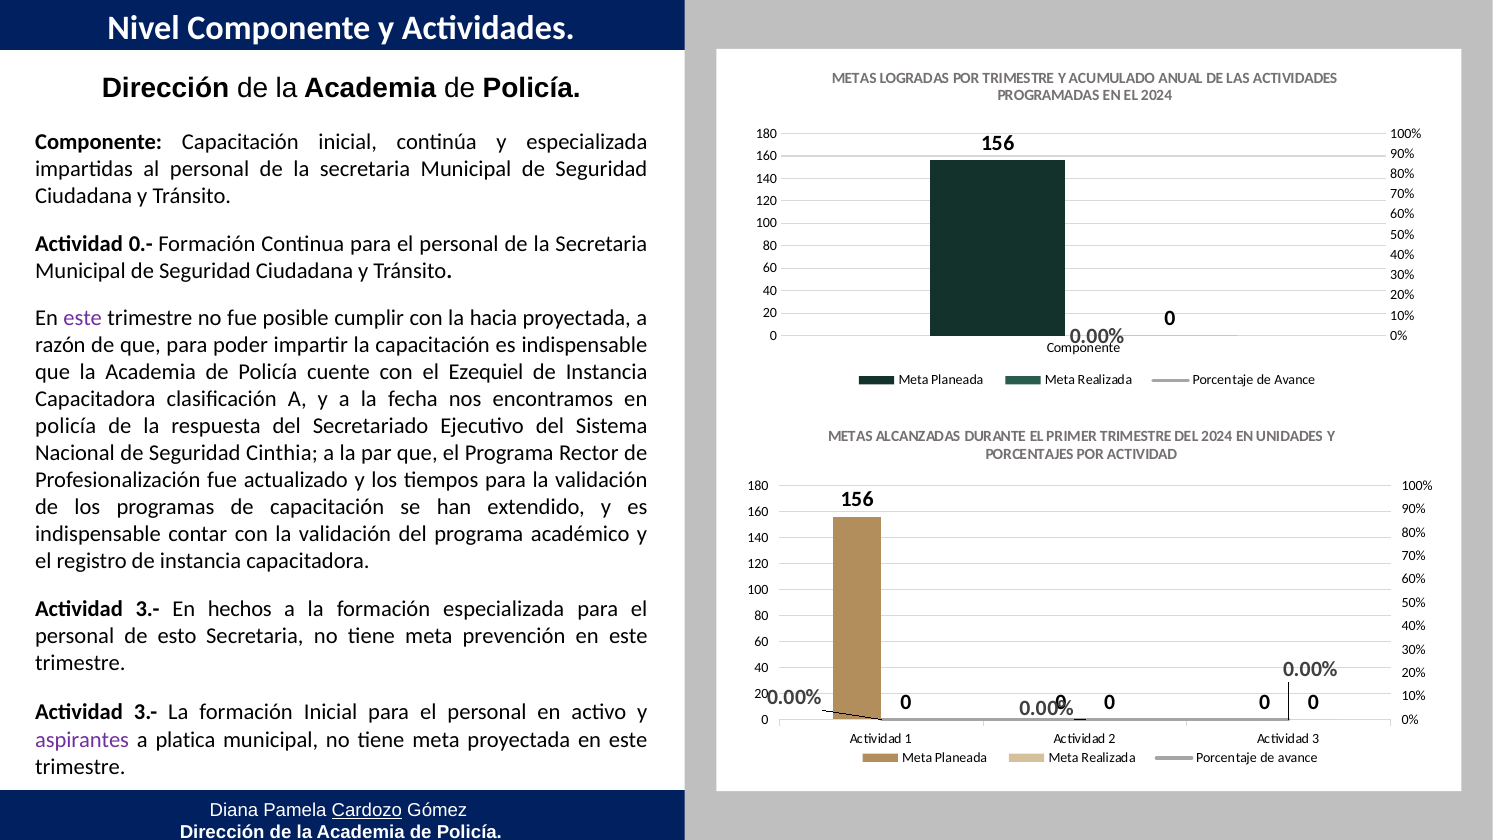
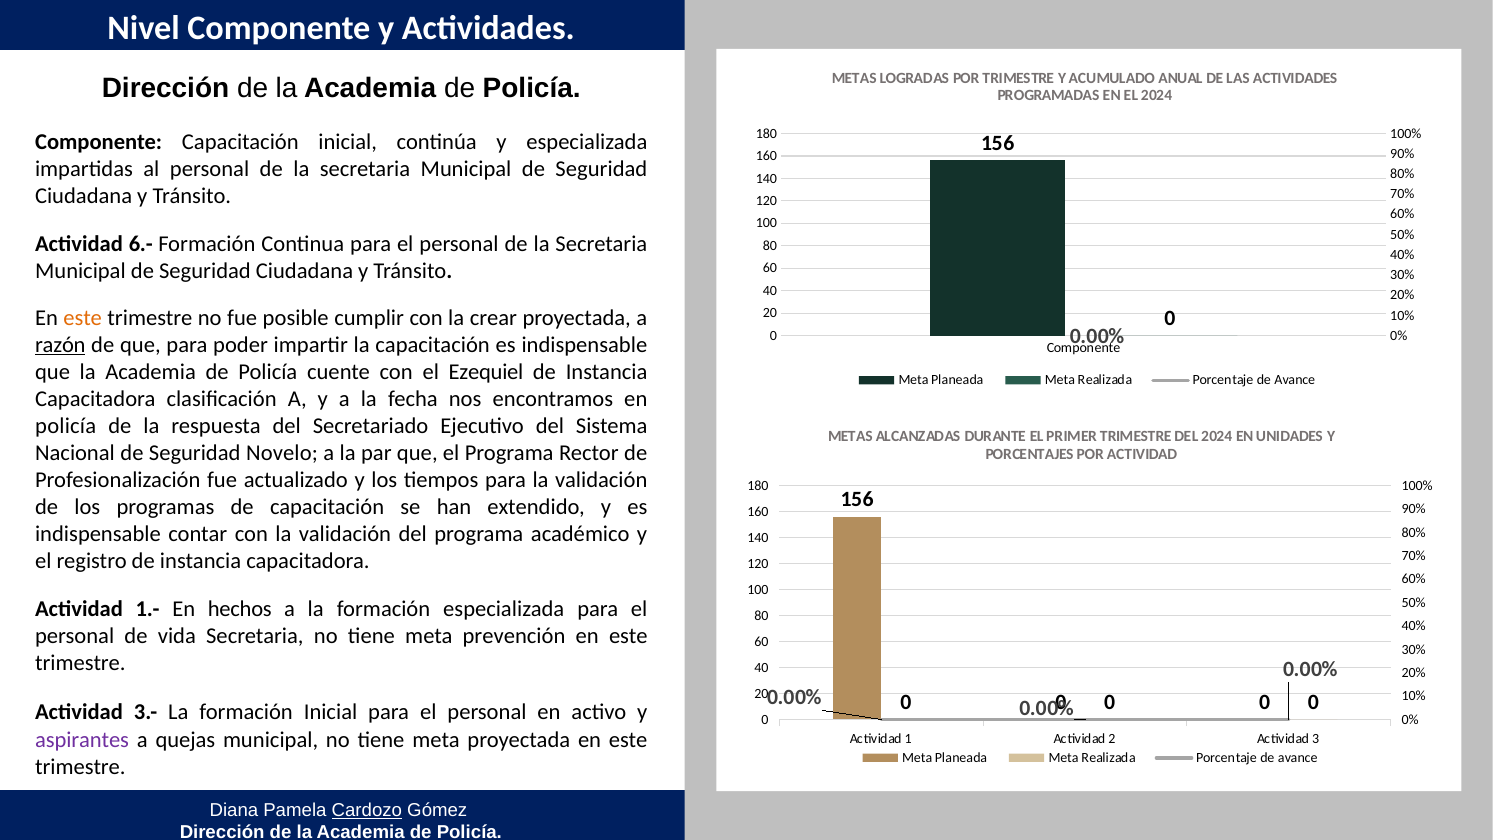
0.-: 0.- -> 6.- (141, 244)
este colour: purple -> orange (83, 318)
hacia: hacia -> crear (493, 318)
razón underline: none -> present (60, 345)
Cinthia: Cinthia -> Novelo (282, 453)
3.-: 3.- -> 1.- (148, 609)
esto: esto -> vida (177, 636)
platica: platica -> quejas (185, 739)
